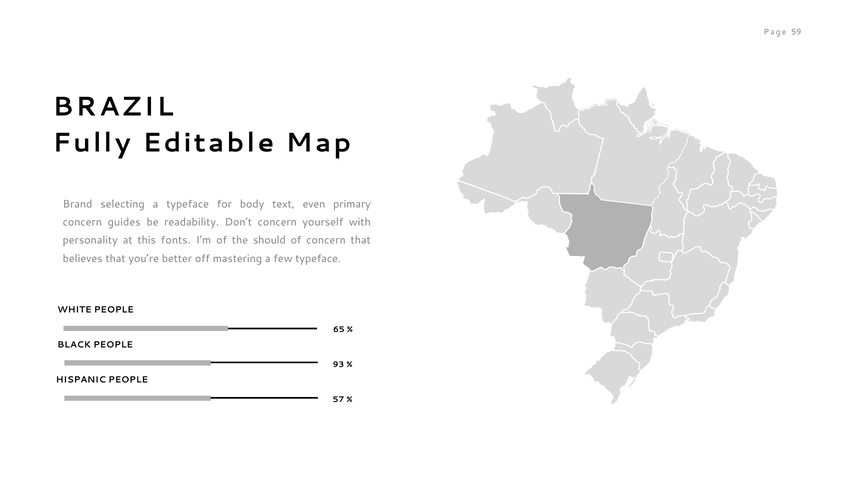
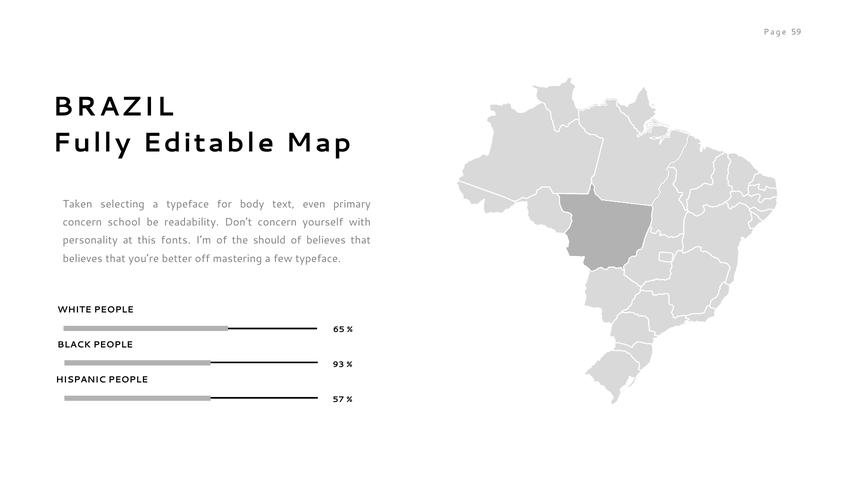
Brand: Brand -> Taken (78, 204)
guides: guides -> school (124, 222)
of concern: concern -> believes (326, 240)
